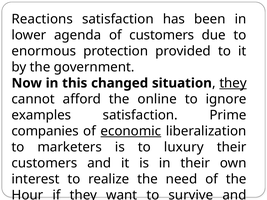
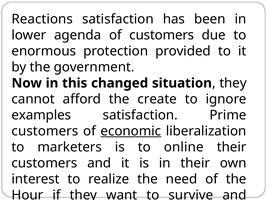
they underline: present -> none (233, 83)
online: online -> create (157, 99)
companies: companies -> customers (45, 131)
luxury: luxury -> online (184, 147)
